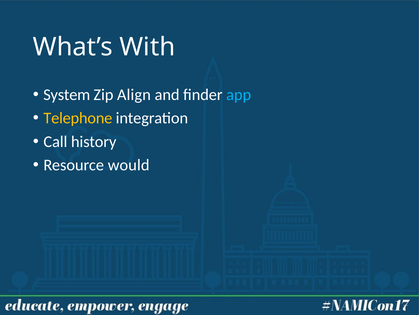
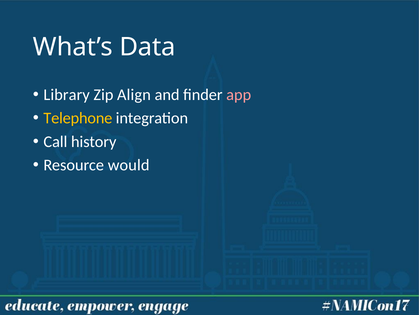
With: With -> Data (147, 47)
System: System -> Library (67, 94)
app colour: light blue -> pink (239, 94)
